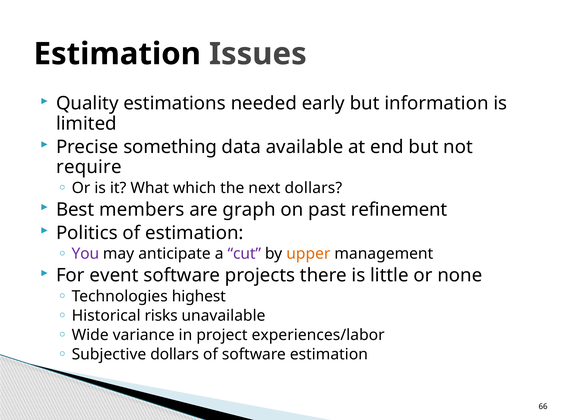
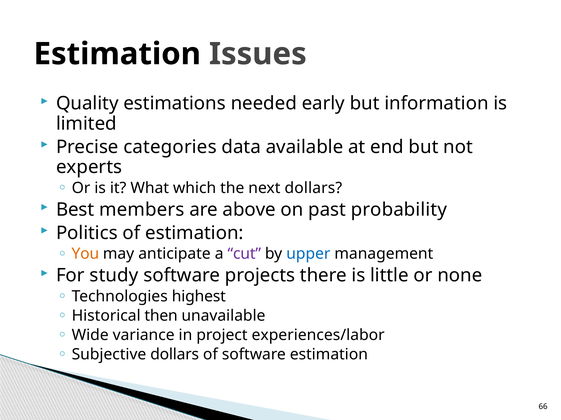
something: something -> categories (170, 147)
require: require -> experts (89, 167)
graph: graph -> above (249, 210)
refinement: refinement -> probability (399, 210)
You colour: purple -> orange (85, 254)
upper colour: orange -> blue (308, 254)
event: event -> study (114, 276)
risks: risks -> then (161, 316)
